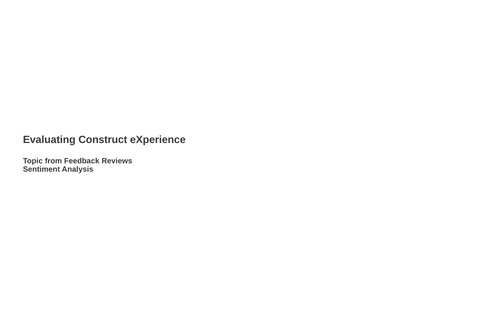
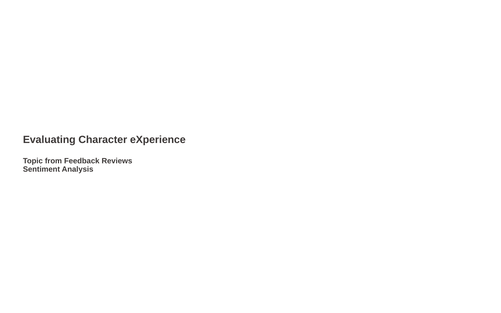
Construct: Construct -> Character (103, 140)
